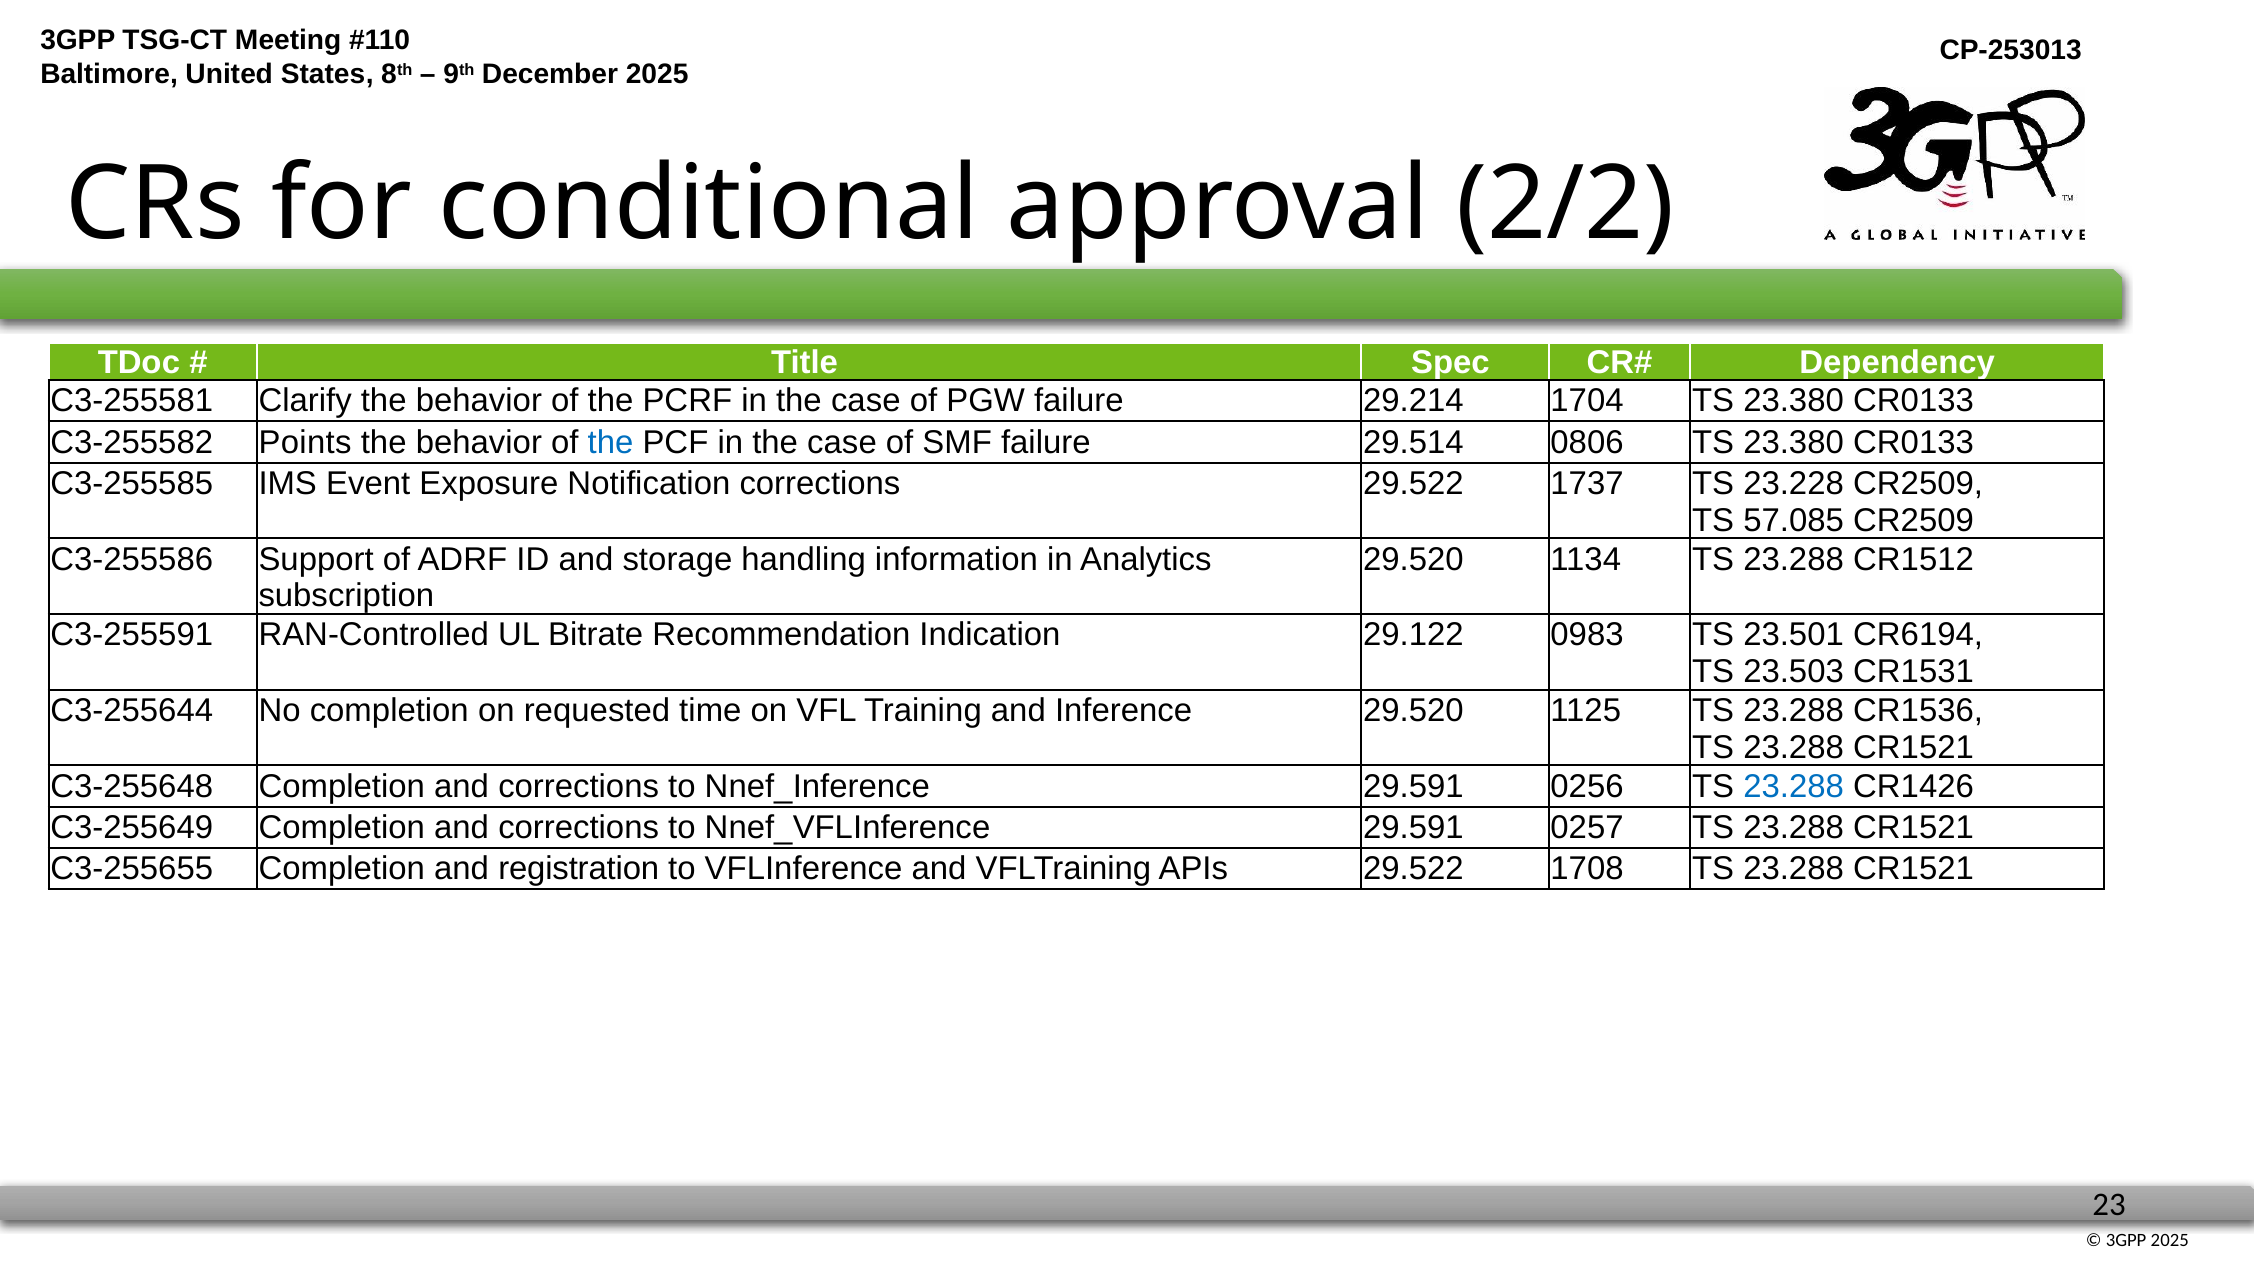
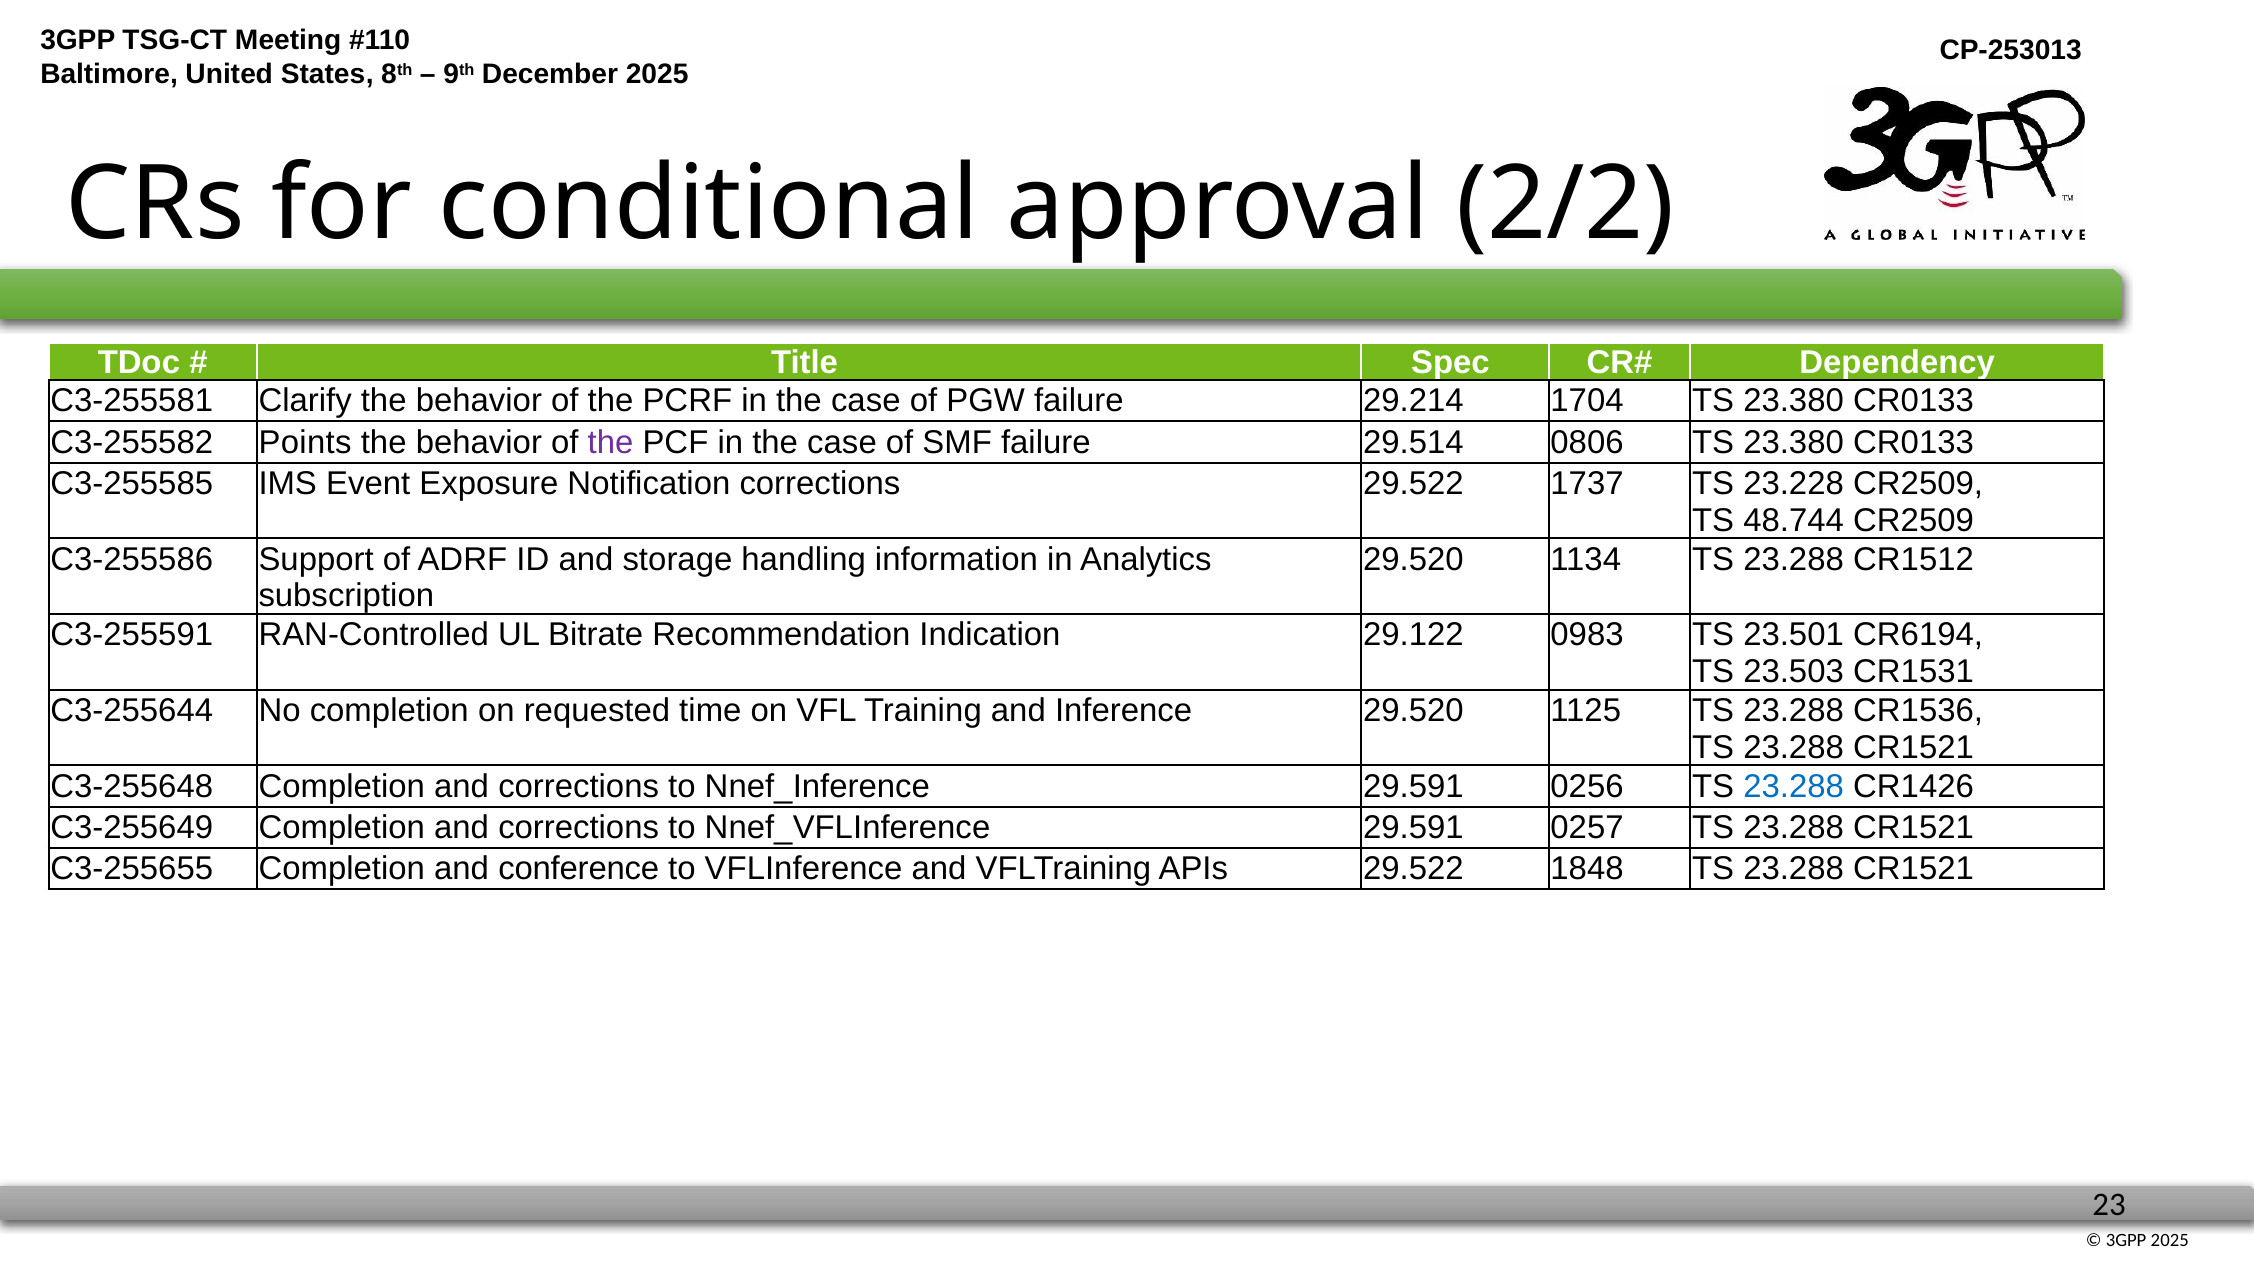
the colour: blue -> purple (611, 442)
57.085: 57.085 -> 48.744 (1794, 520)
registration: registration -> conference (579, 869)
1708: 1708 -> 1848 (1587, 869)
